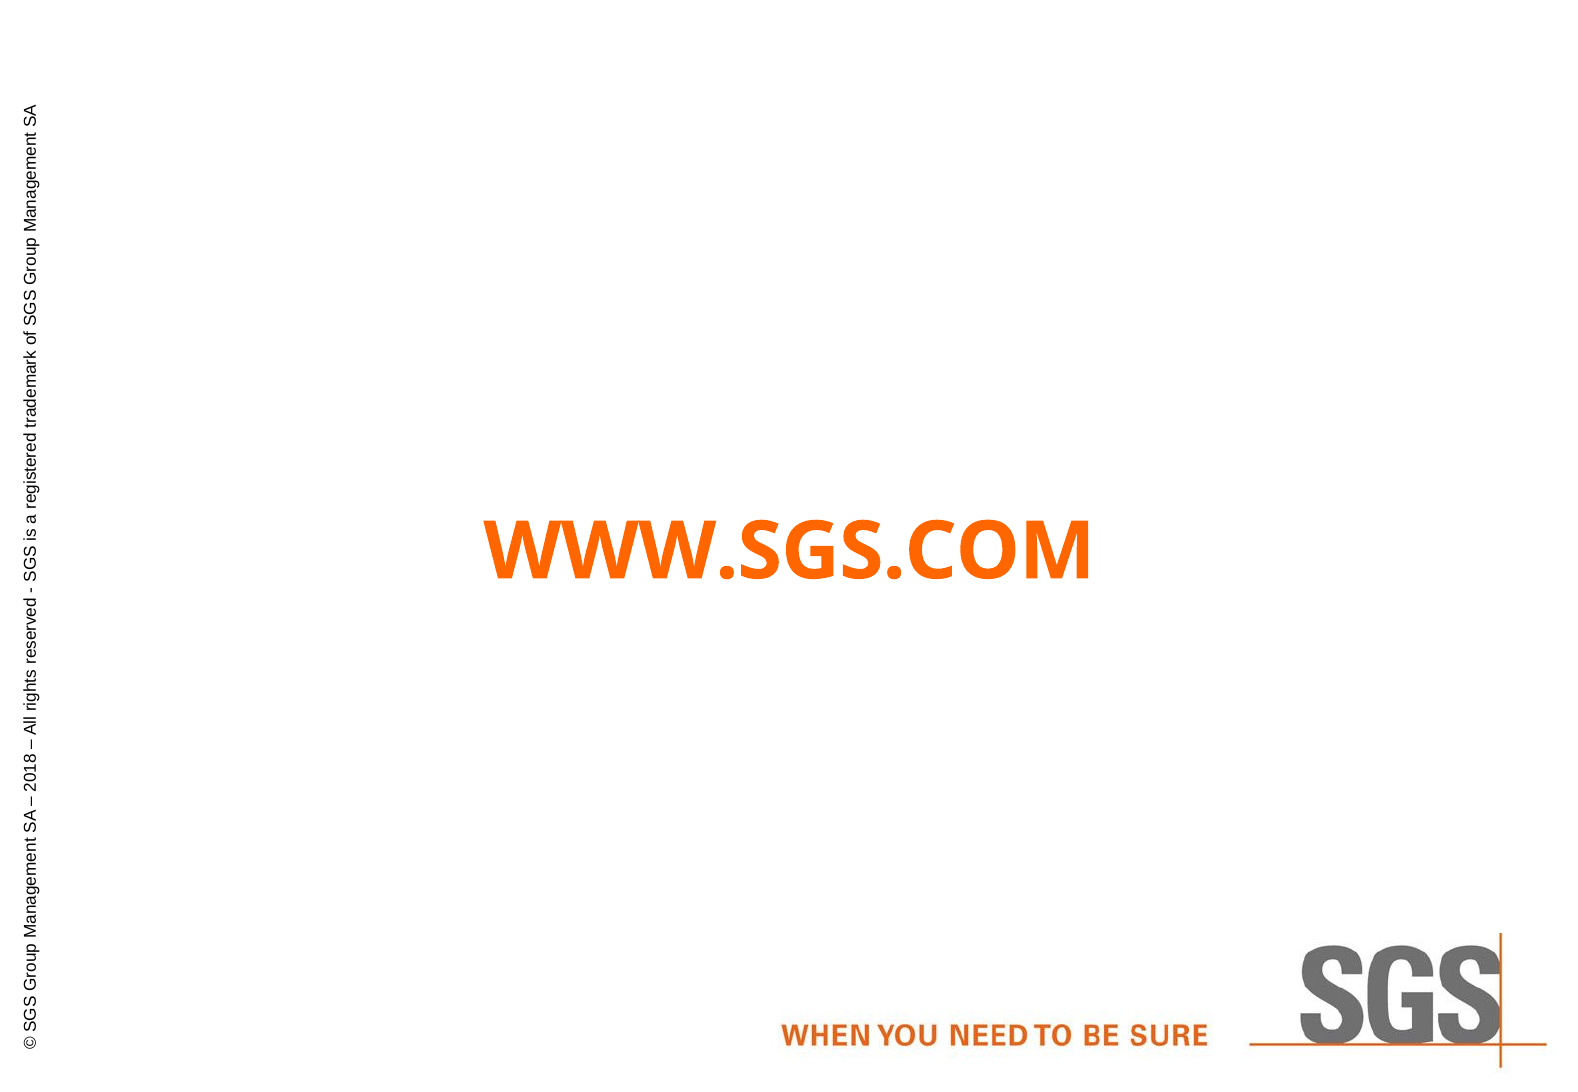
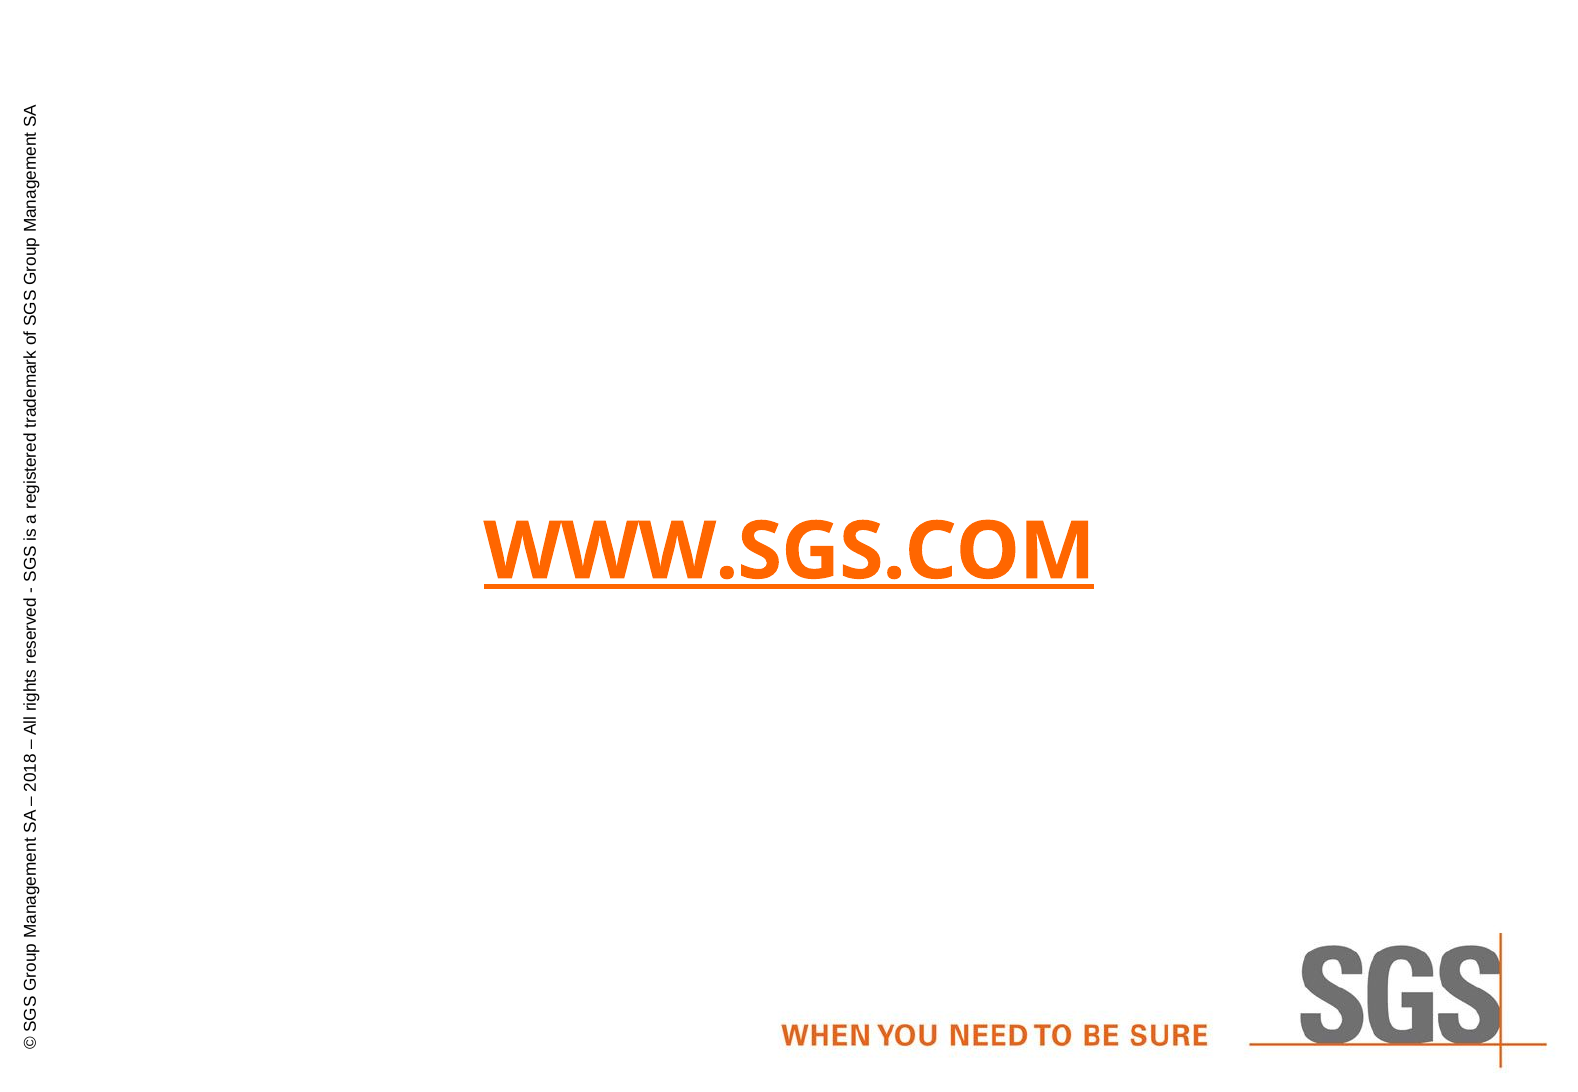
WWW.SGS.COM underline: none -> present (789, 552)
